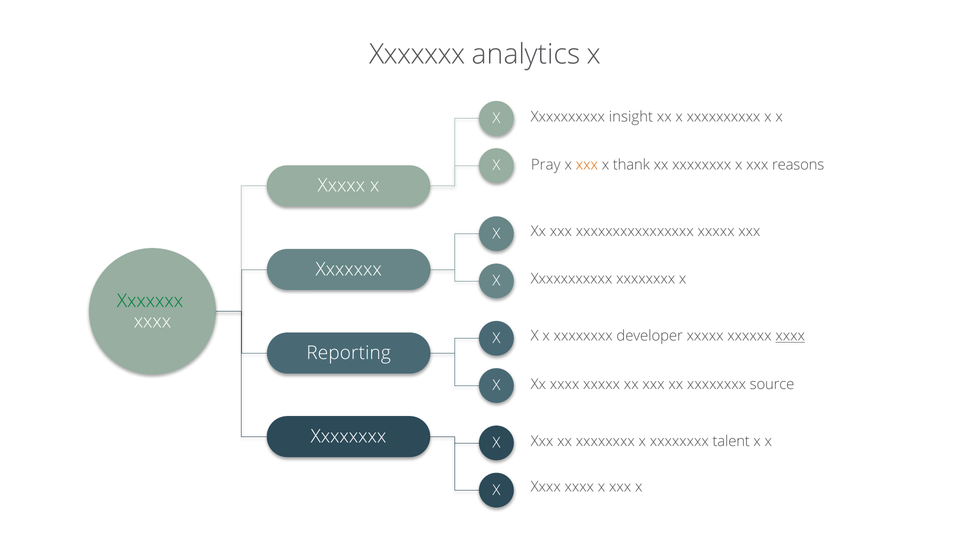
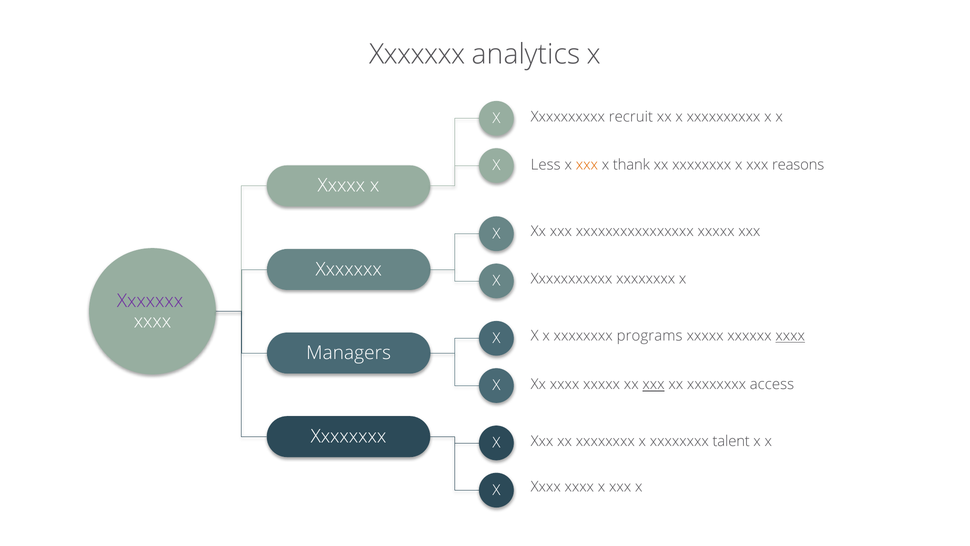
insight: insight -> recruit (631, 117)
Pray: Pray -> Less (546, 165)
Xxxxxxx colour: green -> purple (150, 301)
developer: developer -> programs (650, 336)
Reporting: Reporting -> Managers (349, 353)
xxx underline: none -> present (654, 384)
source: source -> access (772, 384)
